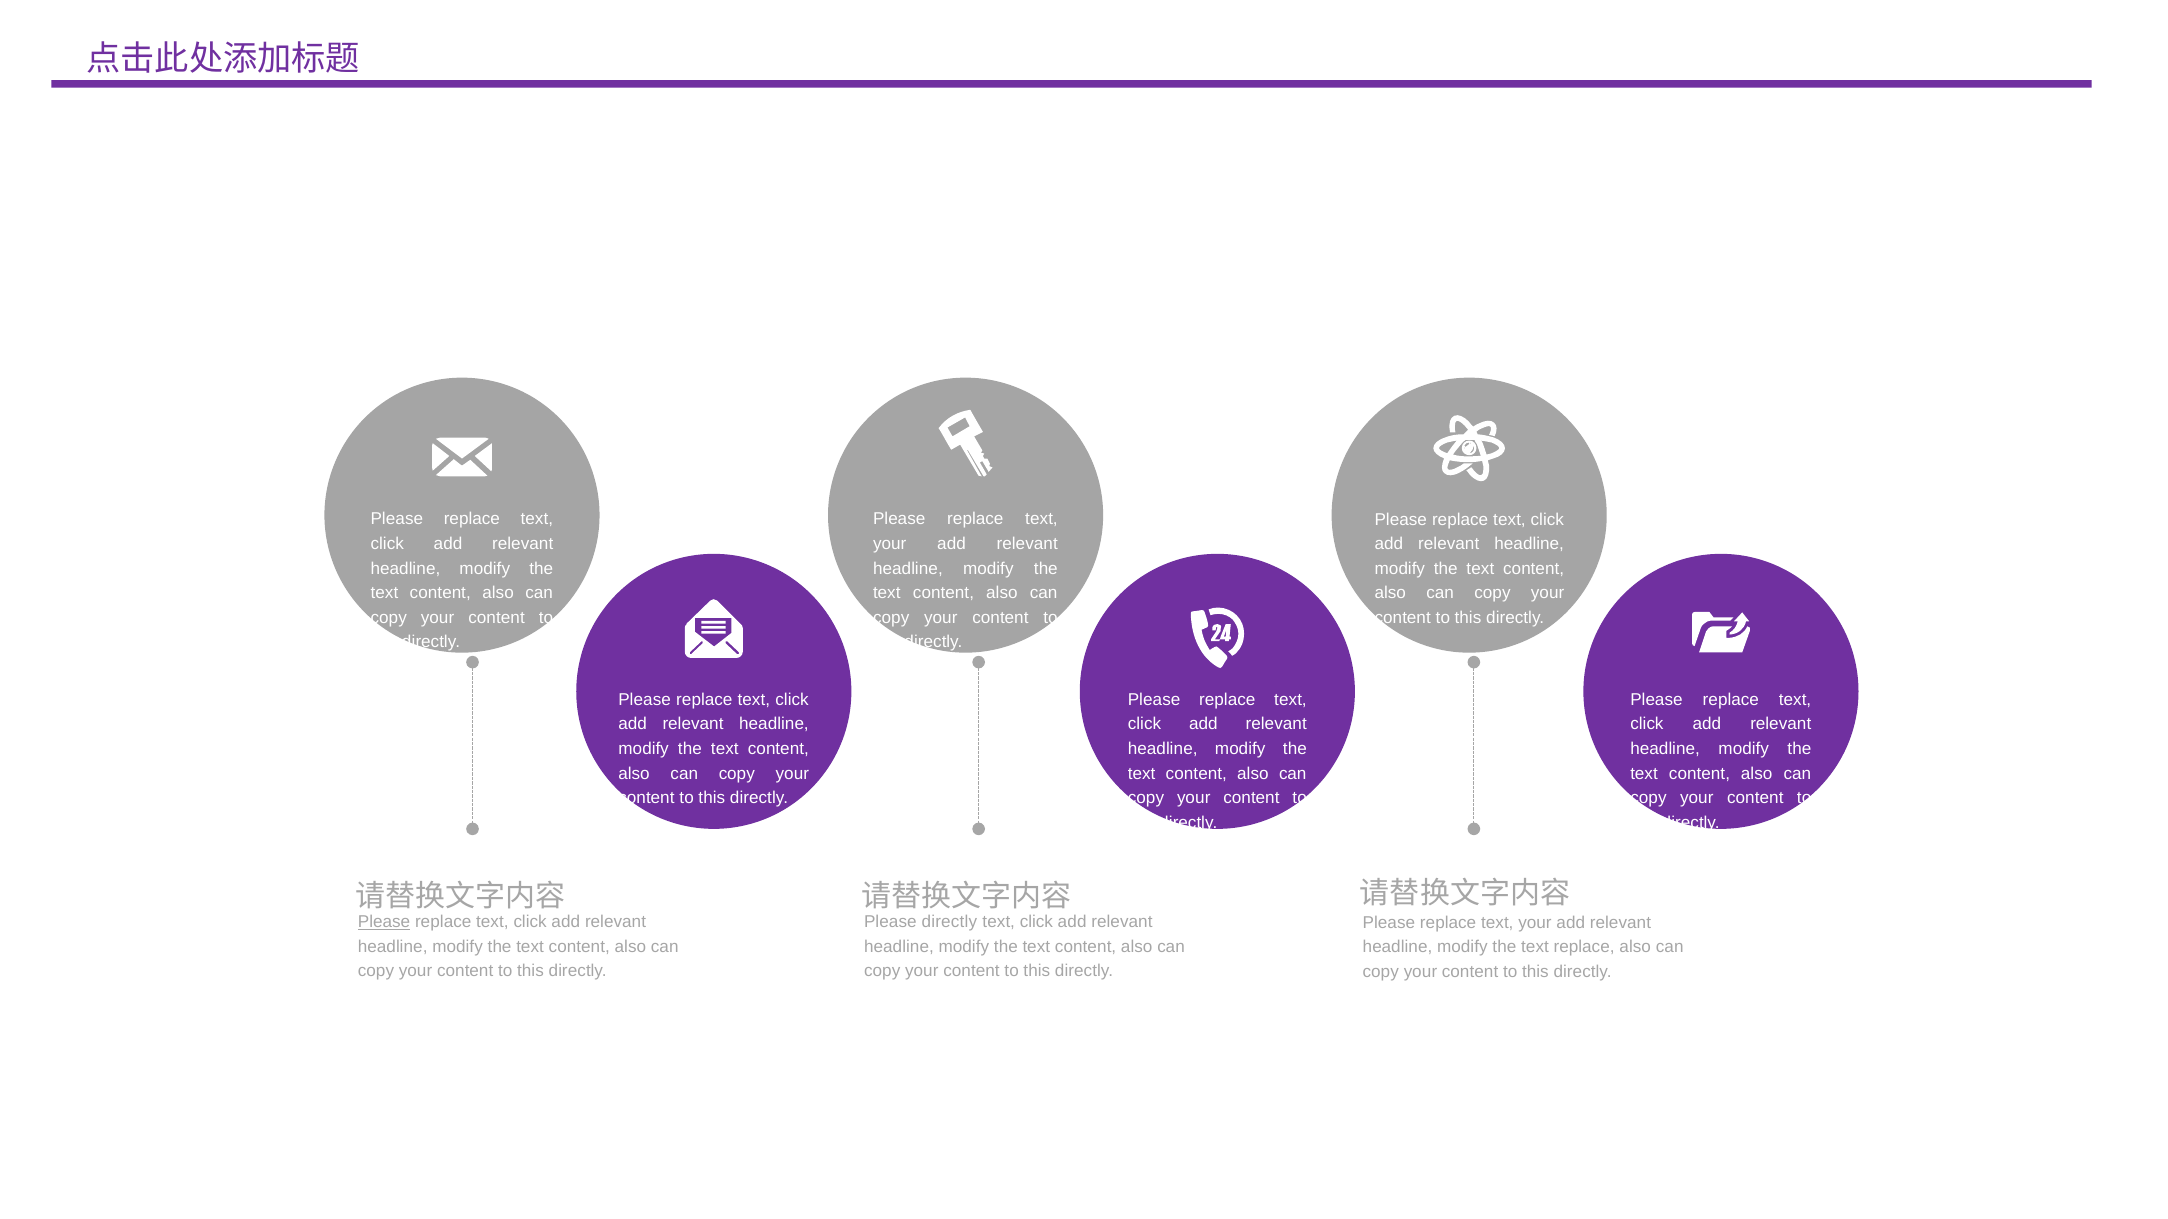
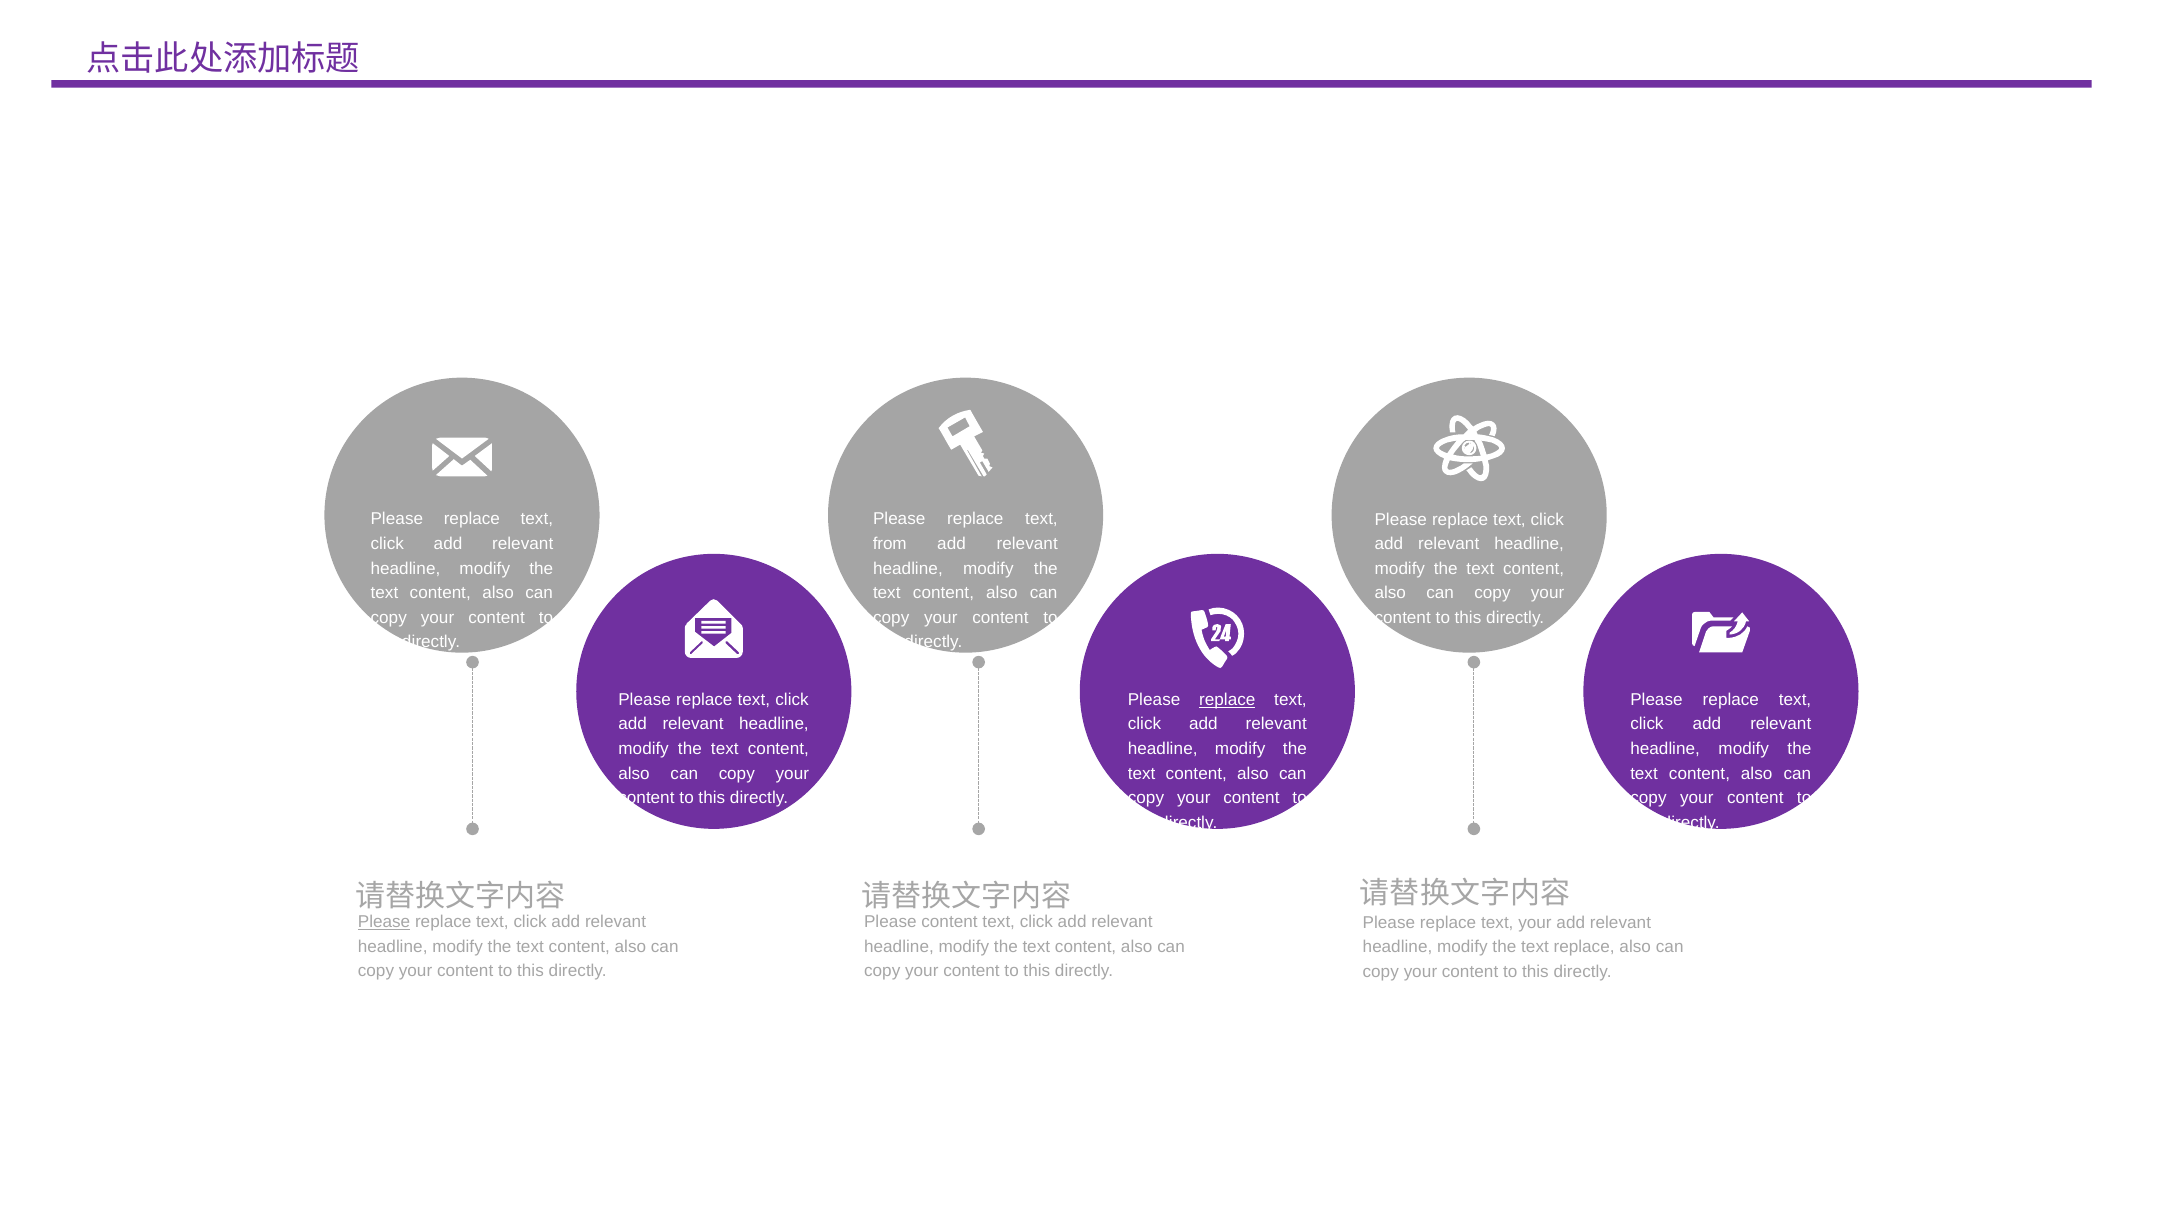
your: your -> from (890, 544)
replace underline: none -> present (1227, 700)
Please directly: directly -> content (949, 922)
